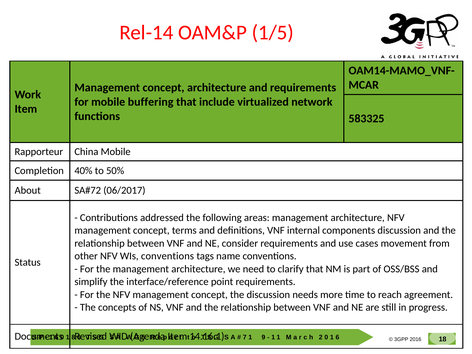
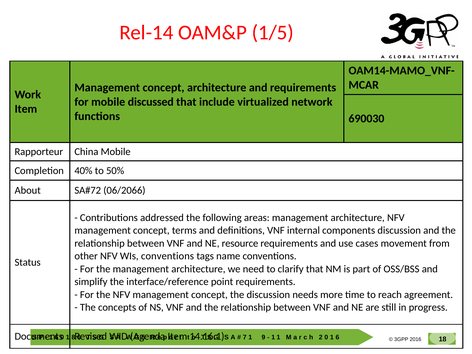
buffering: buffering -> discussed (151, 102)
583325: 583325 -> 690030 (366, 119)
06/2017: 06/2017 -> 06/2066 (124, 190)
consider: consider -> resource (240, 243)
